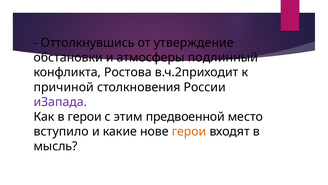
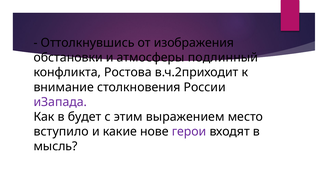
утверждение: утверждение -> изображения (194, 43)
причиной: причиной -> внимание (64, 87)
в герои: герои -> будет (85, 116)
предвоенной: предвоенной -> выражением (185, 116)
герои colour: orange -> purple (189, 131)
